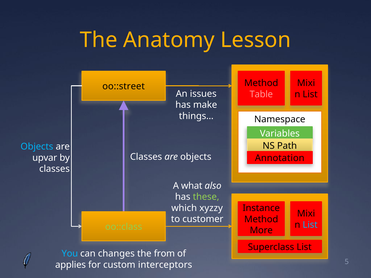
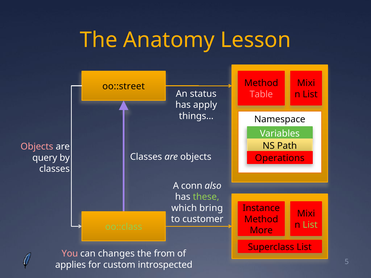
issues: issues -> status (203, 94)
make: make -> apply (205, 105)
Objects colour: light blue -> pink (37, 147)
upvar: upvar -> query (45, 158)
Annotation: Annotation -> Operations (280, 158)
what: what -> conn (192, 186)
xyzzy: xyzzy -> bring (211, 208)
List colour: light blue -> light green (310, 225)
You colour: light blue -> pink (70, 254)
interceptors: interceptors -> introspected (165, 265)
